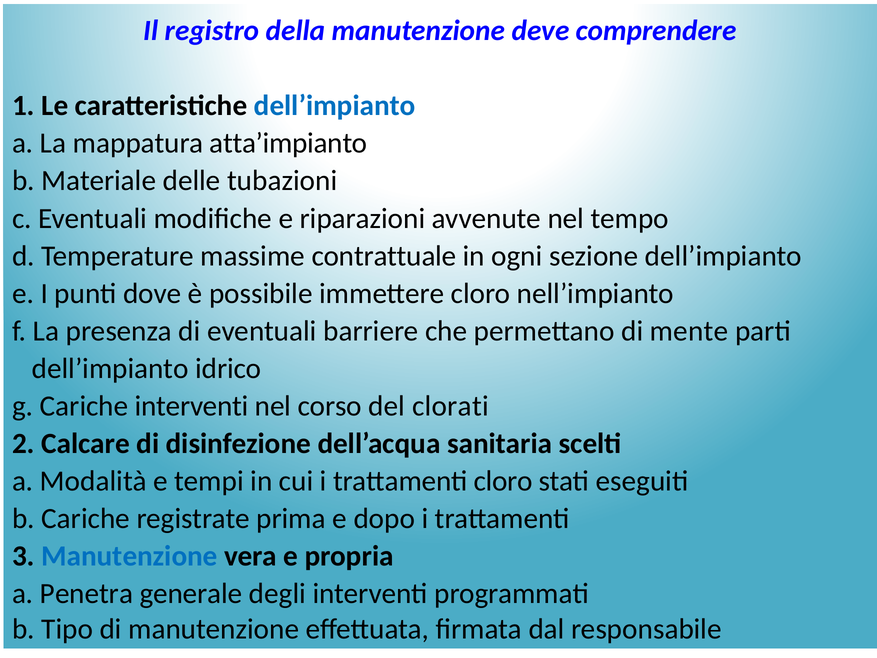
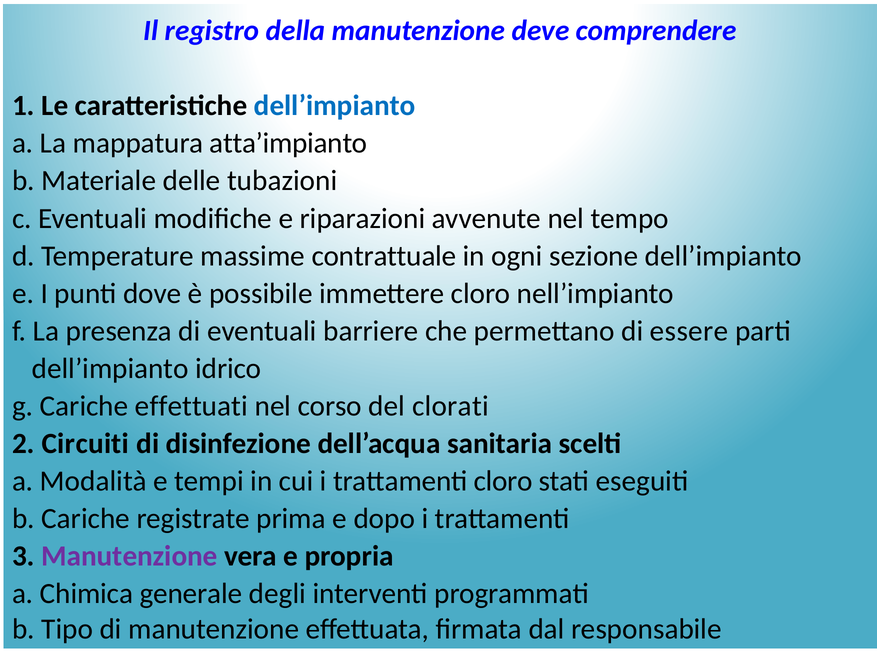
mente: mente -> essere (689, 331)
Cariche interventi: interventi -> effettuati (191, 406)
Calcare: Calcare -> Circuiti (85, 443)
Manutenzione colour: blue -> purple (129, 556)
Penetra: Penetra -> Chimica (87, 594)
